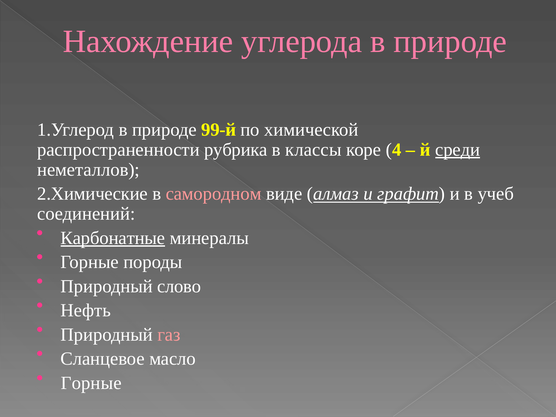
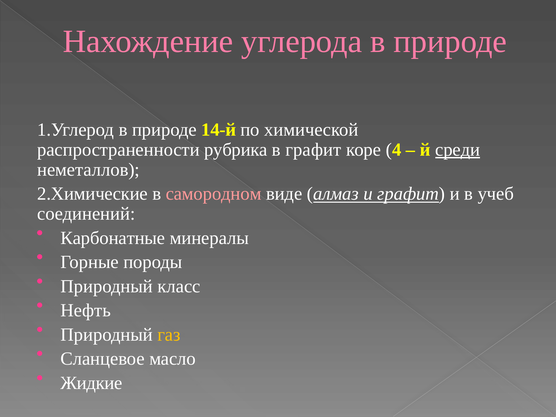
99-й: 99-й -> 14-й (219, 130)
в классы: классы -> графит (313, 150)
Карбонатные underline: present -> none (113, 238)
слово: слово -> класс (179, 286)
газ colour: pink -> yellow (169, 335)
Горные: Горные -> Жидкие (91, 383)
